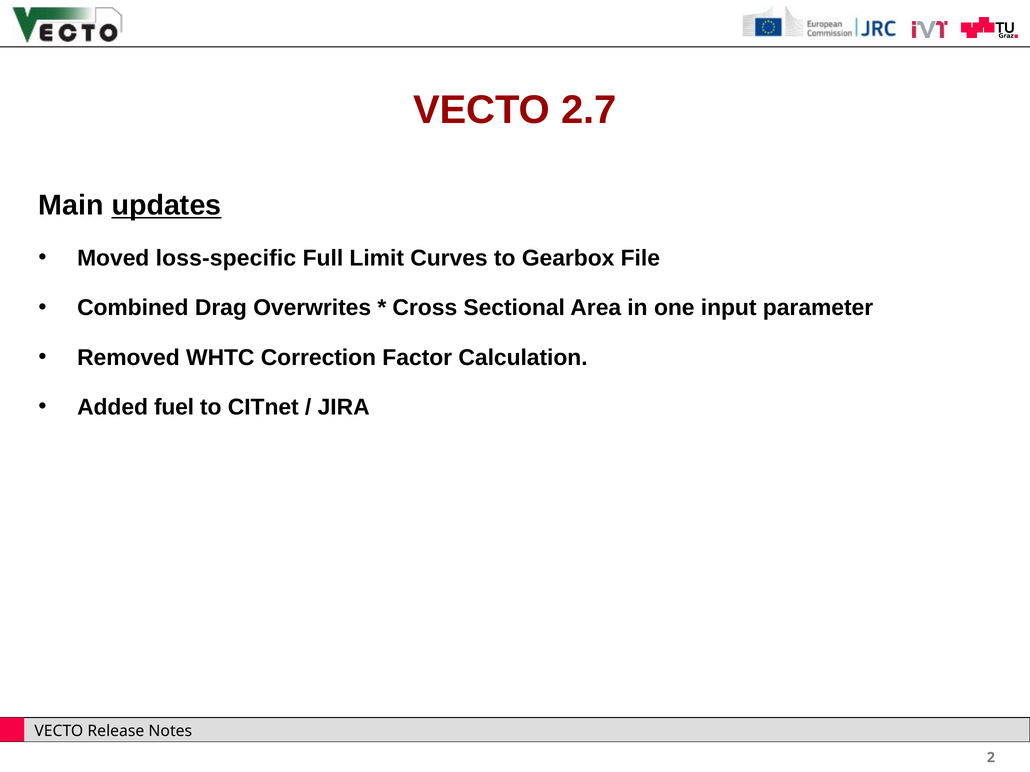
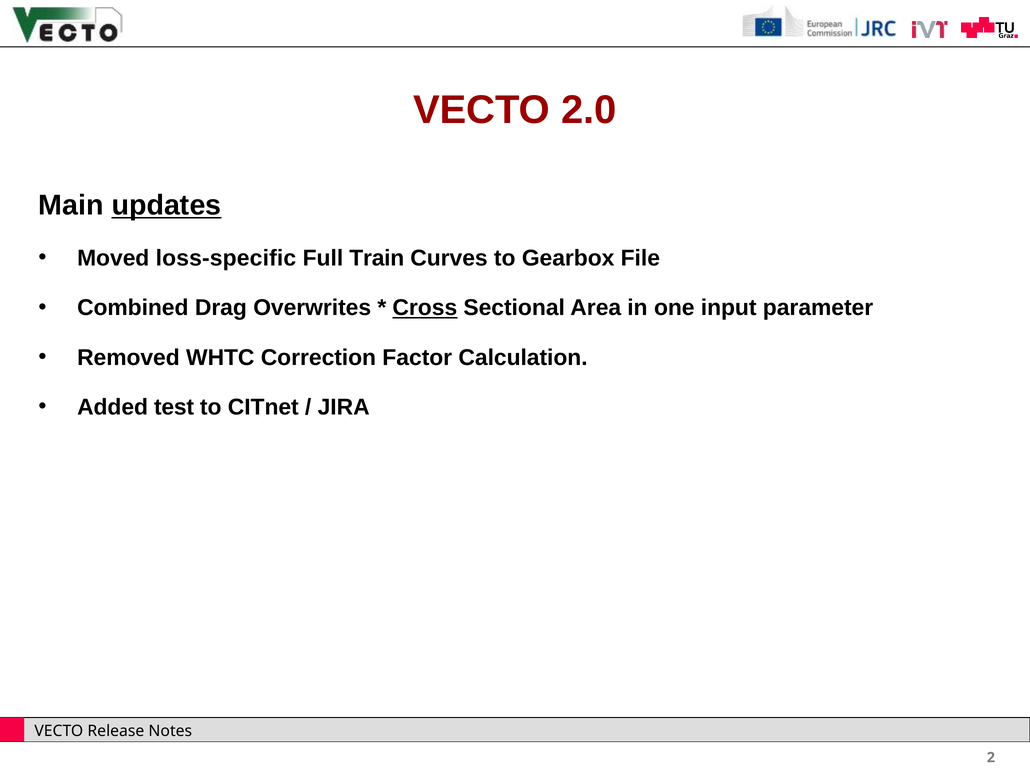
2.7: 2.7 -> 2.0 (589, 110)
Limit: Limit -> Train (377, 258)
Cross underline: none -> present (425, 308)
fuel: fuel -> test (174, 408)
